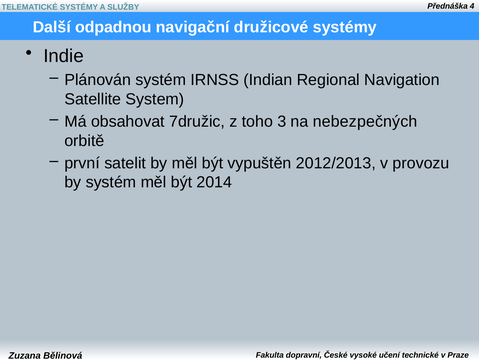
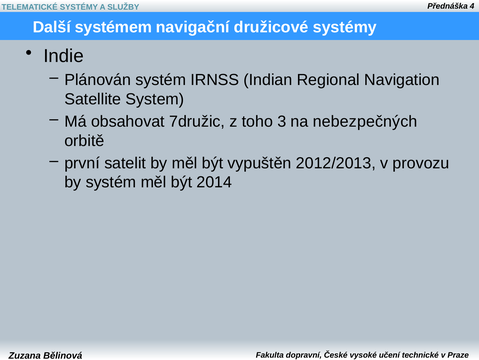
odpadnou: odpadnou -> systémem (113, 27)
